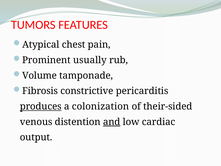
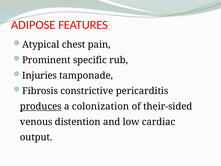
TUMORS: TUMORS -> ADIPOSE (33, 25)
usually: usually -> specific (90, 60)
Volume: Volume -> Injuries (40, 75)
and underline: present -> none (112, 122)
